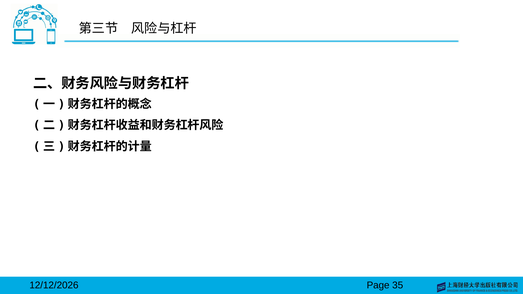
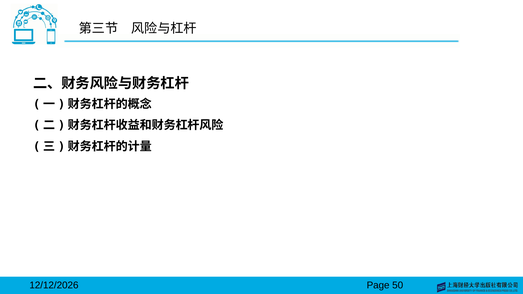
35: 35 -> 50 (398, 286)
